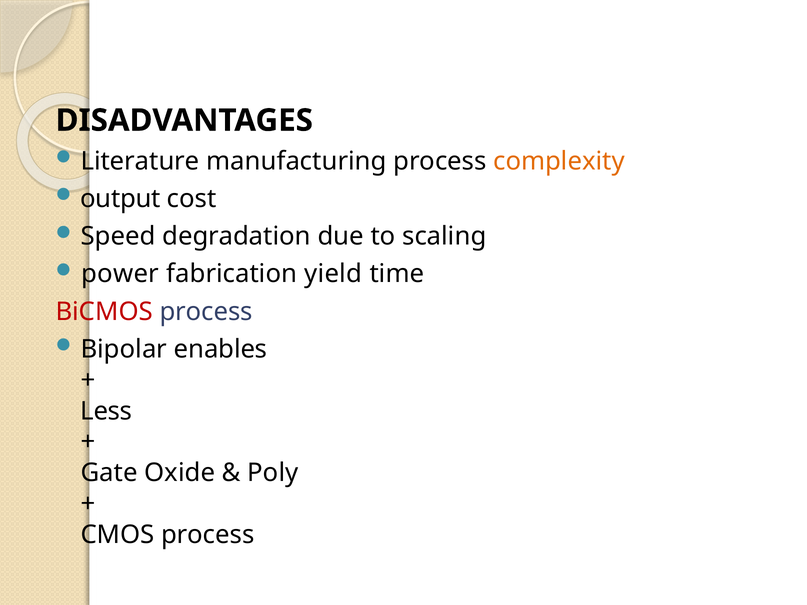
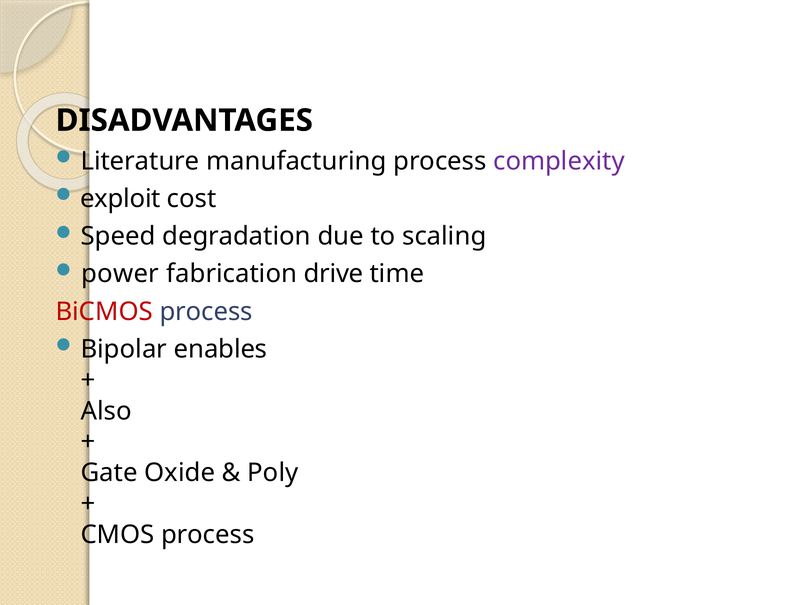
complexity colour: orange -> purple (559, 161)
output: output -> exploit (120, 199)
yield: yield -> drive (334, 274)
Less: Less -> Also (106, 411)
